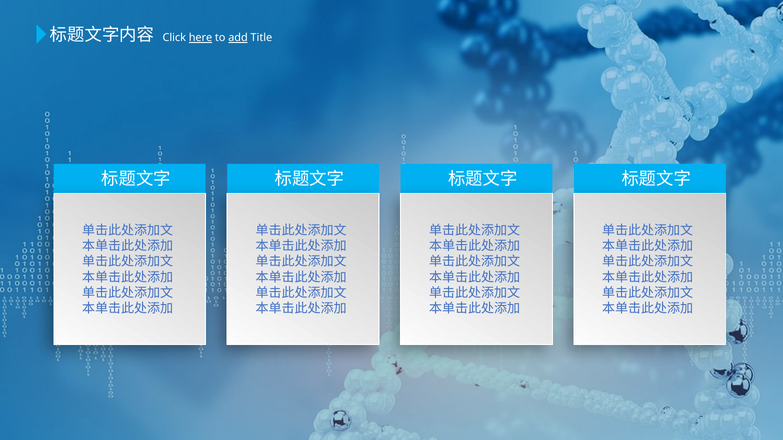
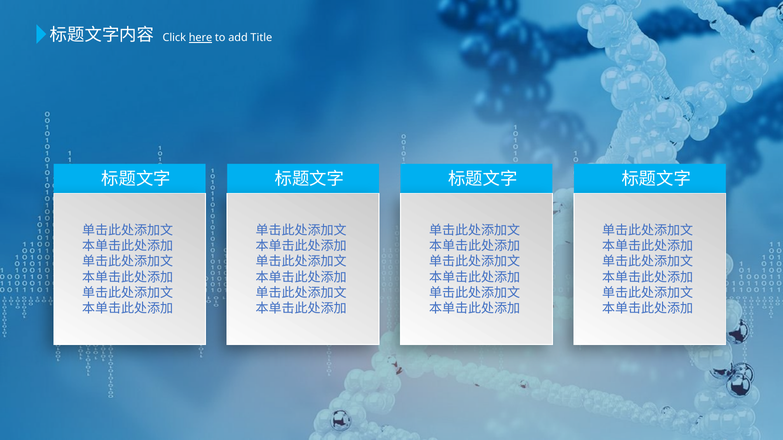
add underline: present -> none (238, 38)
